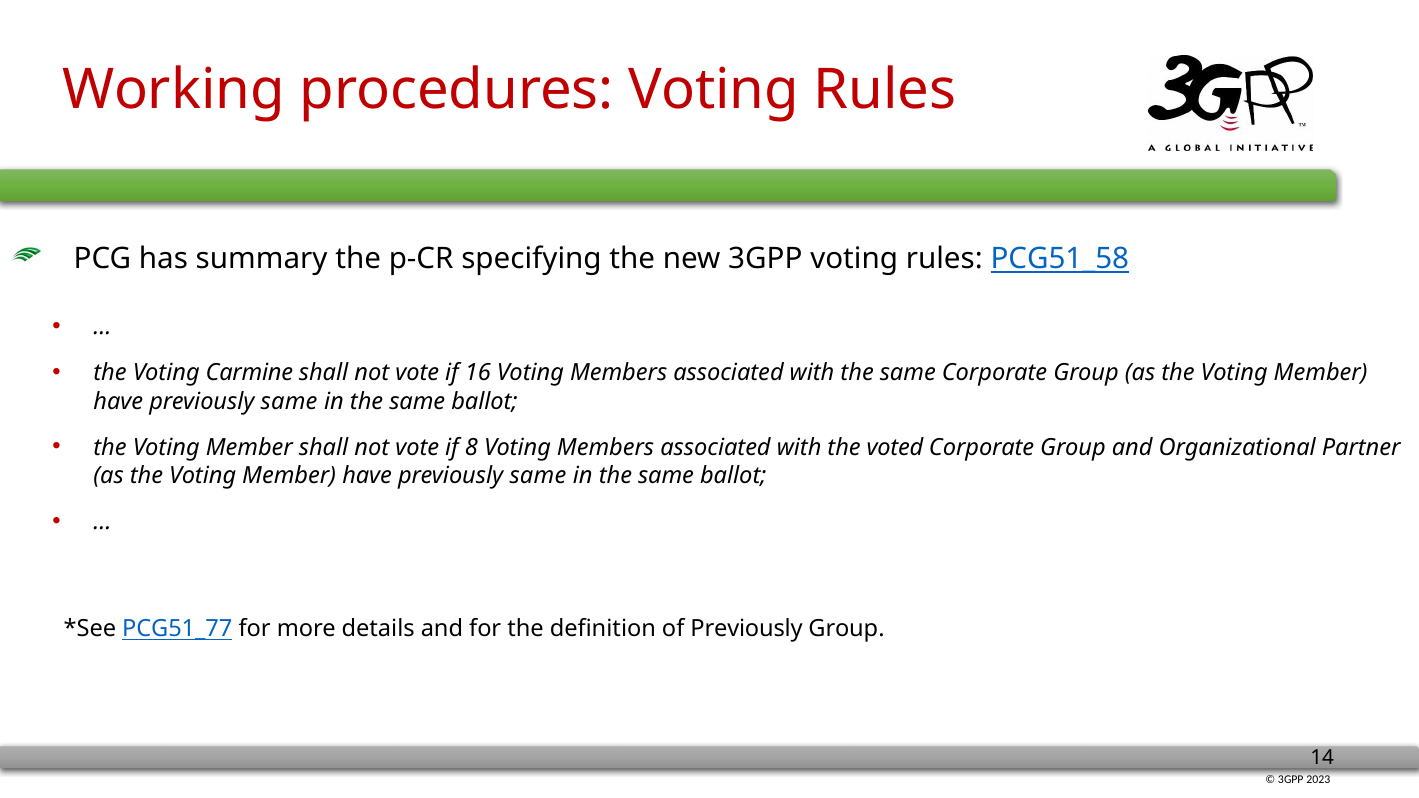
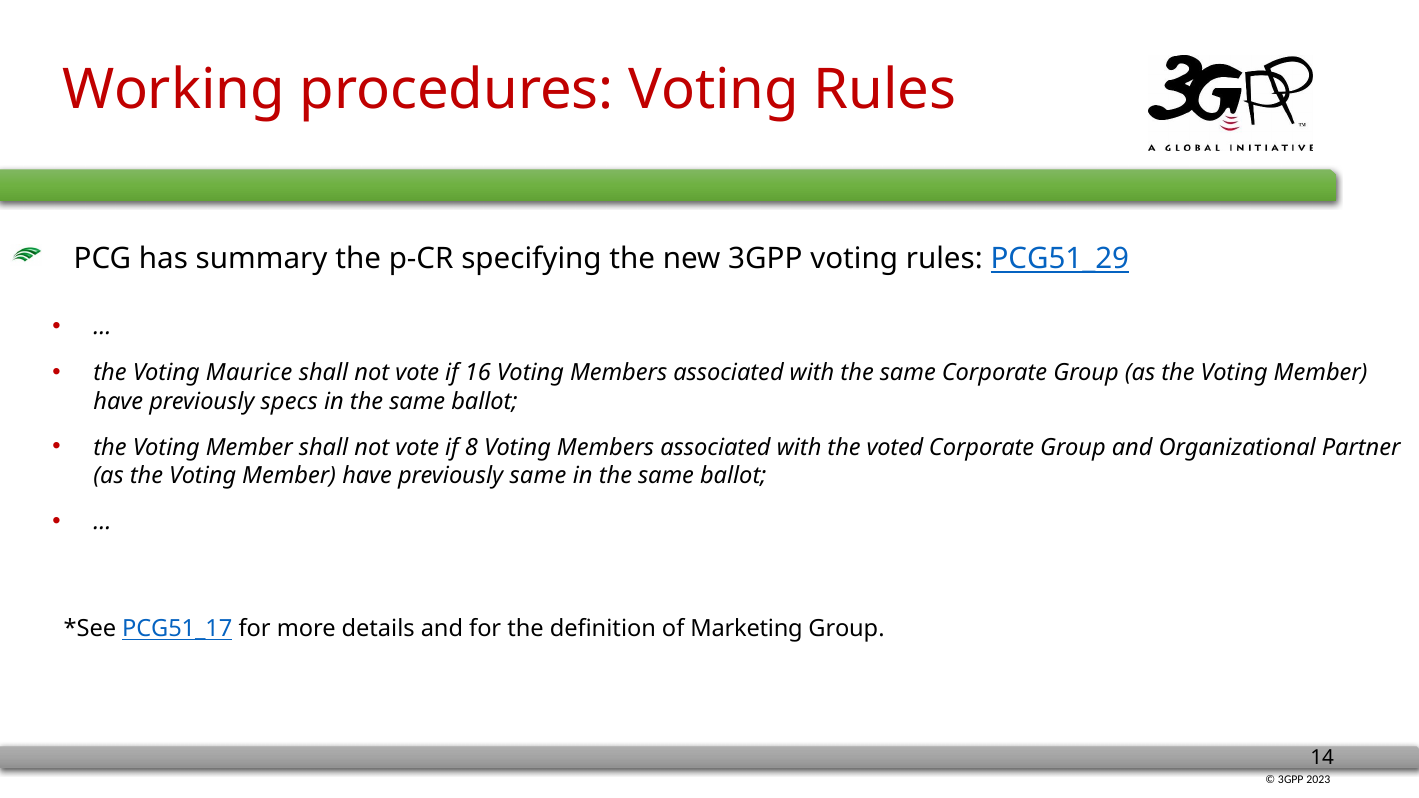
PCG51_58: PCG51_58 -> PCG51_29 (1060, 259)
Carmine: Carmine -> Maurice (249, 373)
same: same -> specs (289, 401)
PCG51_77: PCG51_77 -> PCG51_17 (177, 628)
of Previously: Previously -> Marketing (747, 628)
